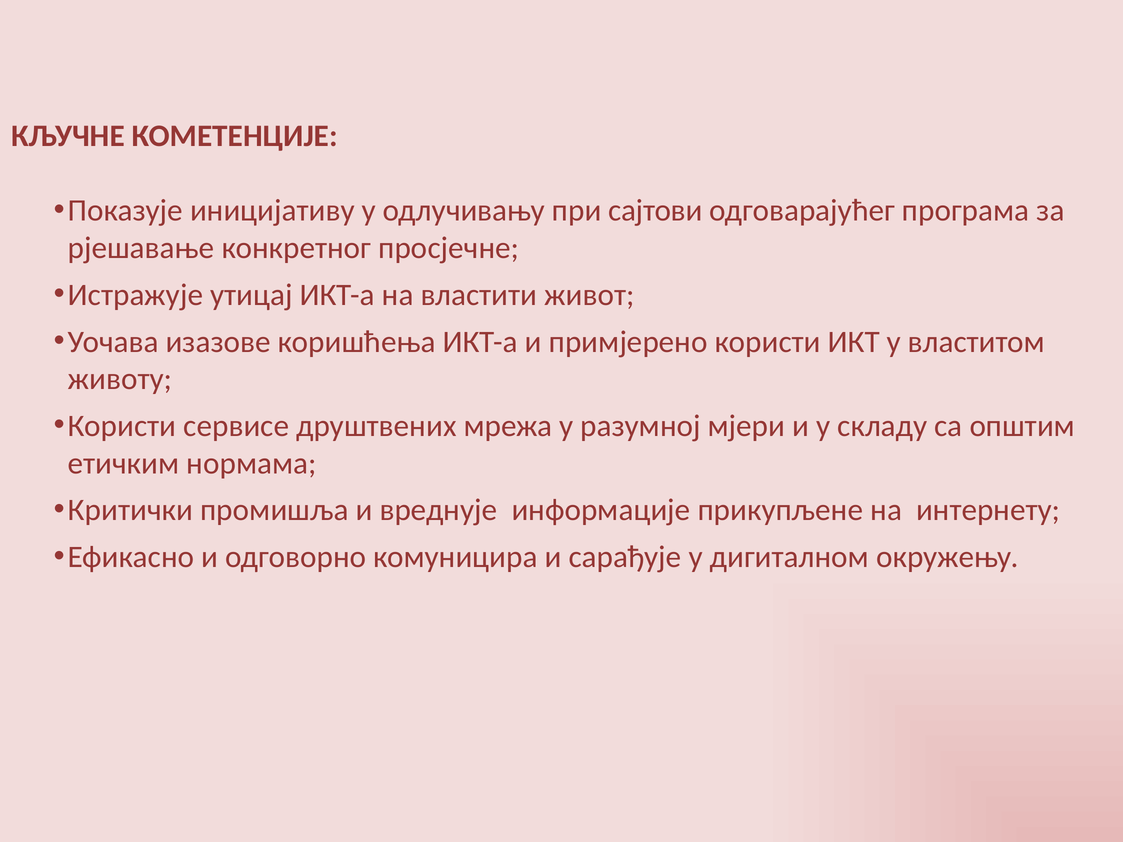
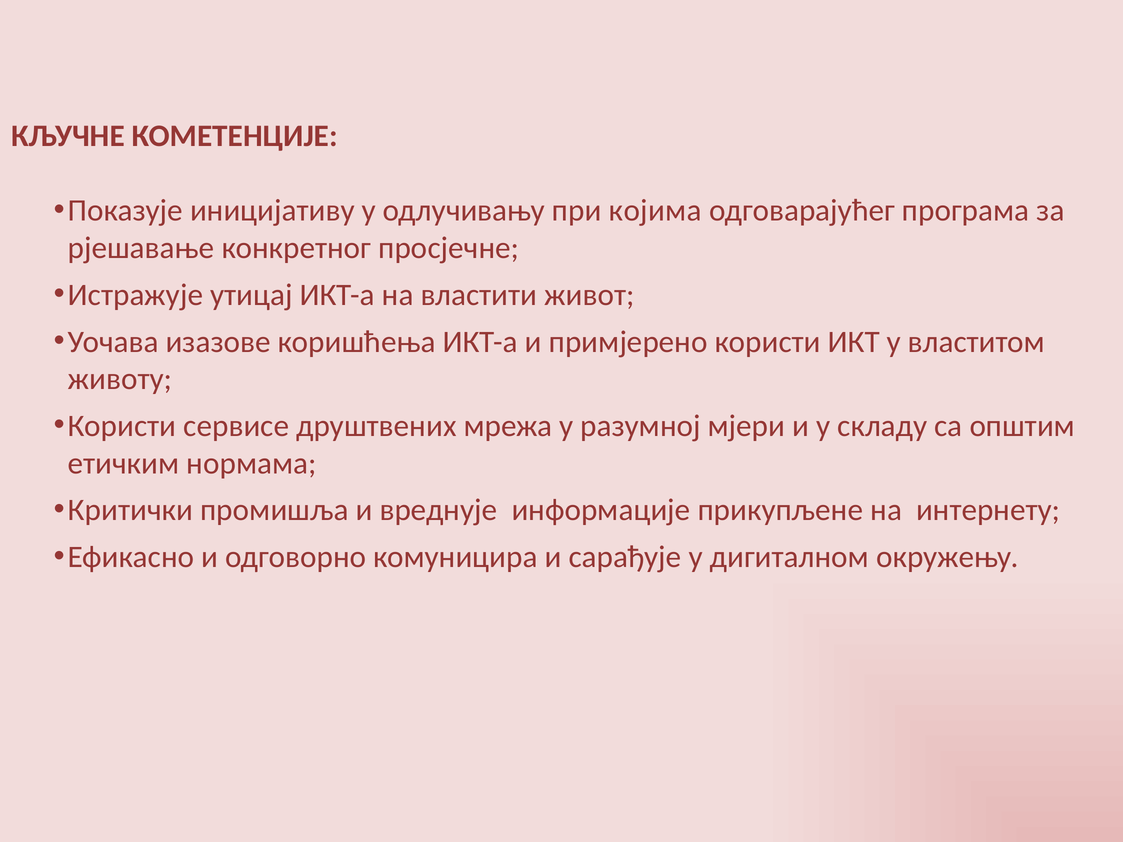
сајтови: сајтови -> којима (655, 211)
